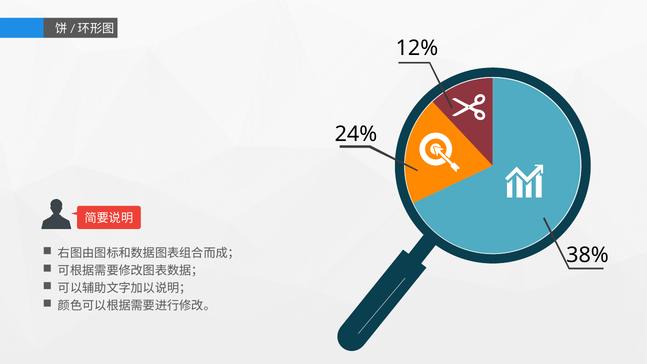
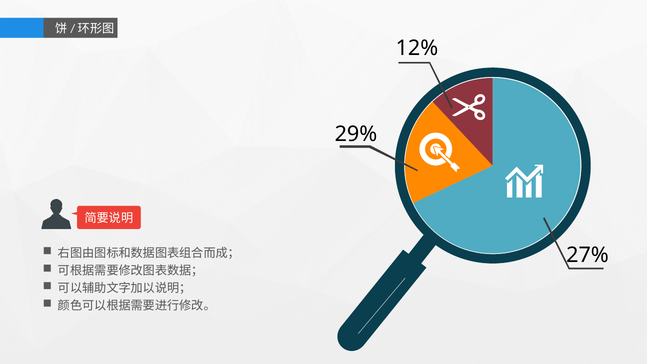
24%: 24% -> 29% (356, 134)
38%: 38% -> 27% (587, 255)
